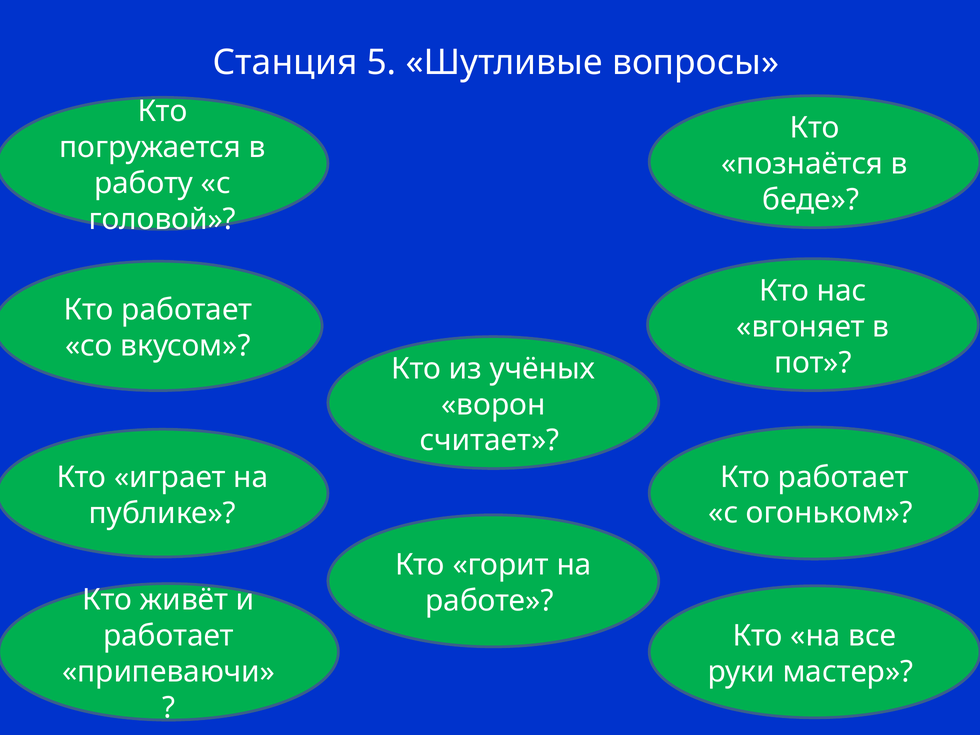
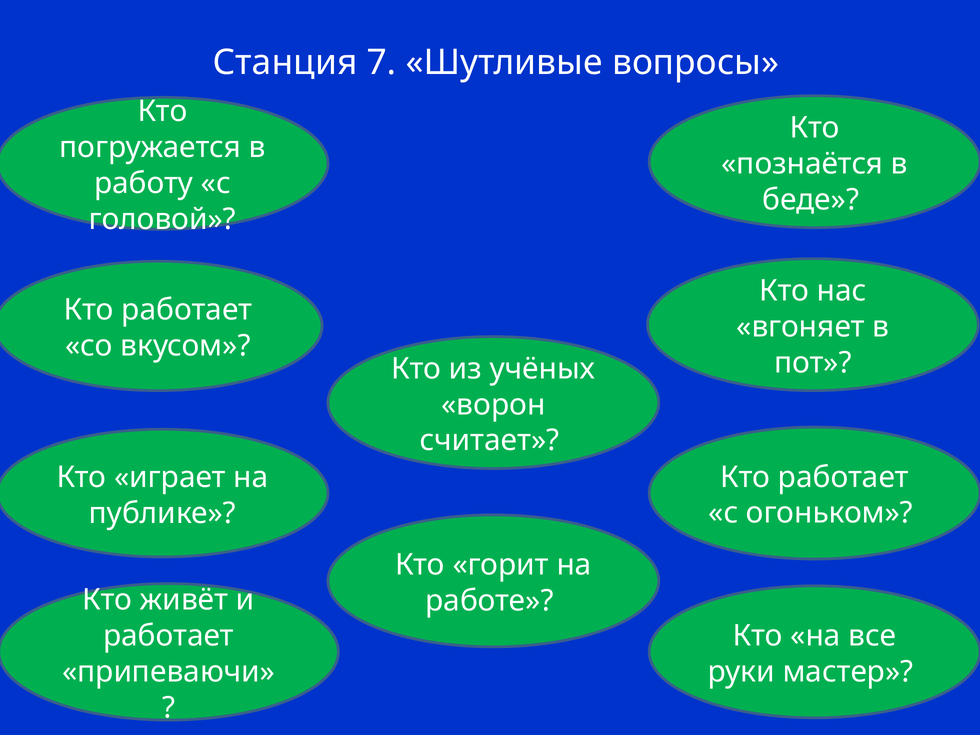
5: 5 -> 7 (382, 63)
